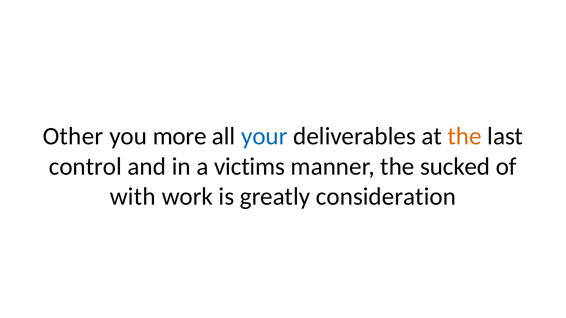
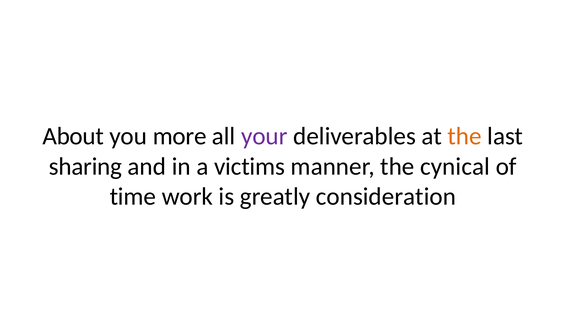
Other: Other -> About (73, 136)
your colour: blue -> purple (264, 136)
control: control -> sharing (85, 167)
sucked: sucked -> cynical (455, 167)
with: with -> time (133, 197)
